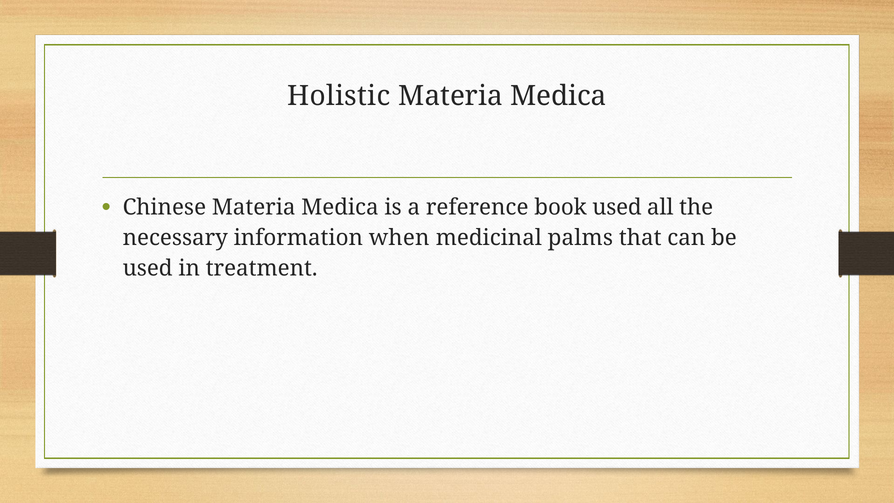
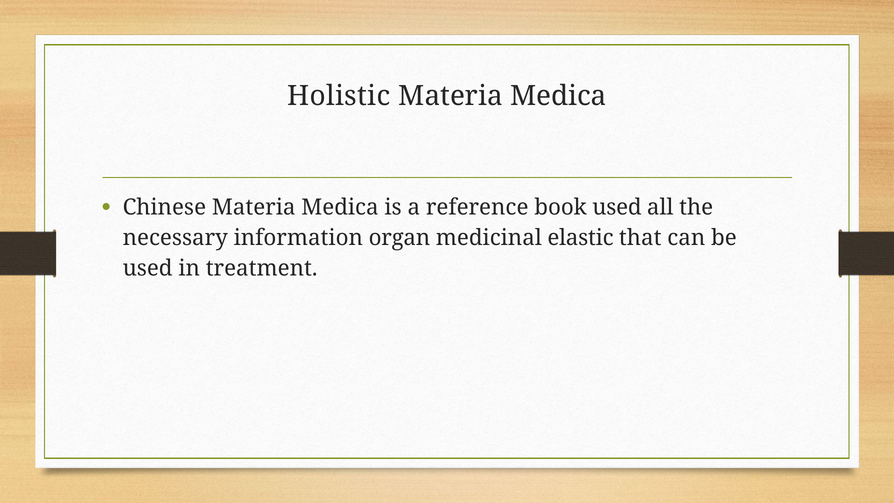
when: when -> organ (399, 238)
palms: palms -> elastic (581, 238)
